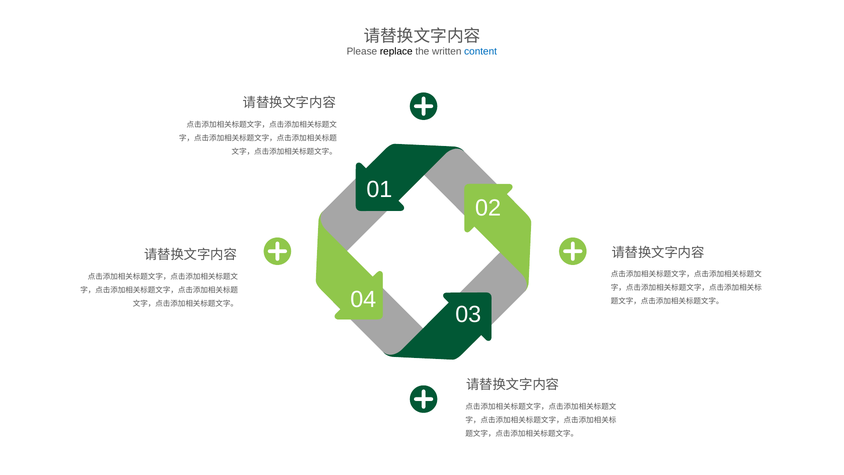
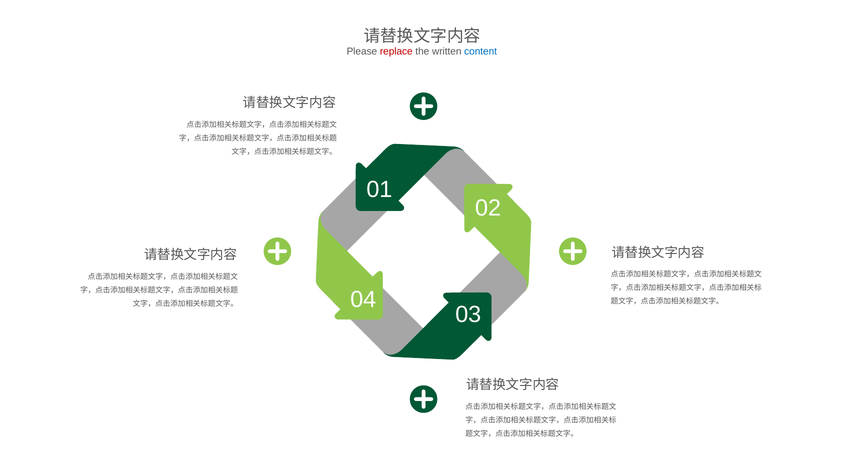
replace colour: black -> red (396, 51)
